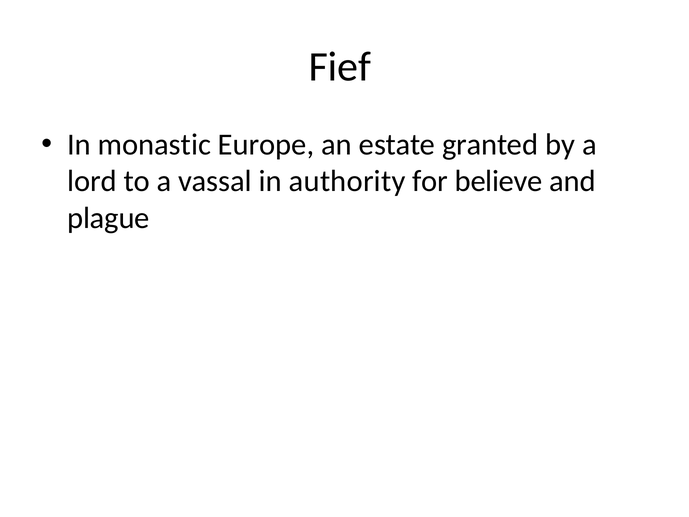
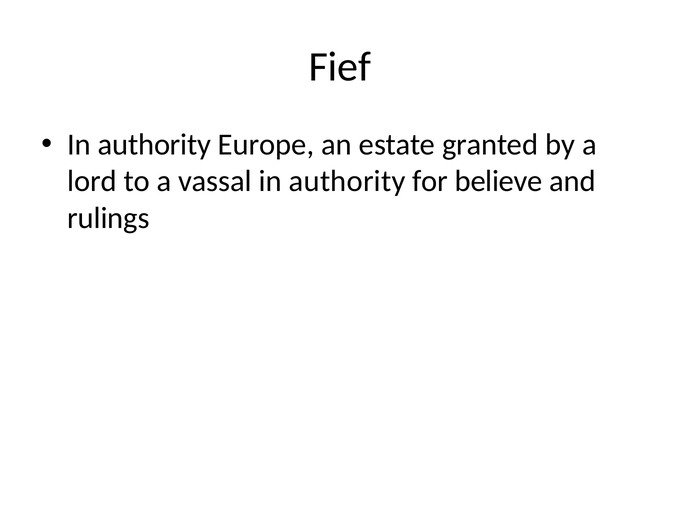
monastic: monastic -> authority (154, 145)
plague: plague -> rulings (108, 218)
